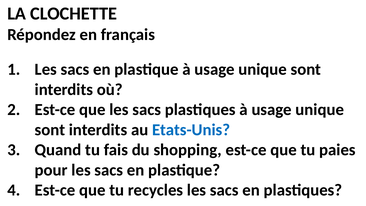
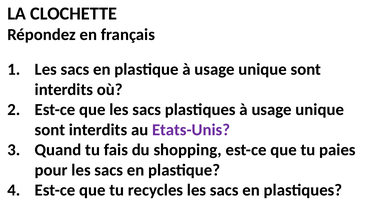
Etats-Unis colour: blue -> purple (191, 130)
